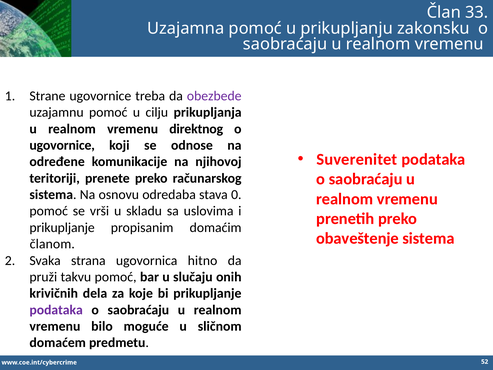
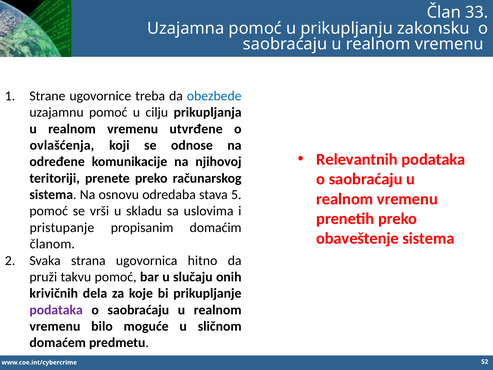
obezbede colour: purple -> blue (214, 96)
direktnog: direktnog -> utvrđene (196, 129)
ugovornice: ugovornice -> ovlašćenja (62, 145)
Suverenitet: Suverenitet -> Relevantnih (357, 159)
0: 0 -> 5 (236, 195)
prikupljanje: prikupljanje -> pristupanje (62, 227)
